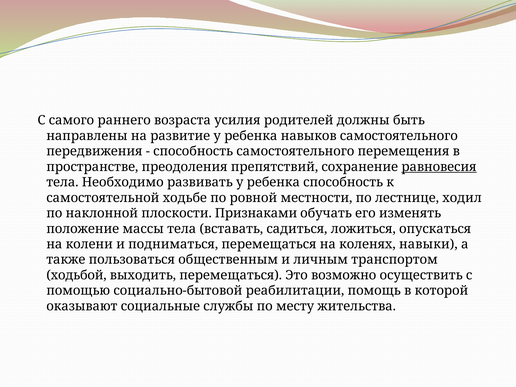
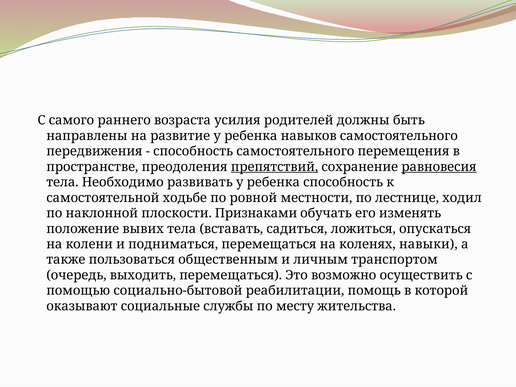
препятствий underline: none -> present (275, 167)
массы: массы -> вывих (143, 229)
ходьбой: ходьбой -> очередь (76, 275)
